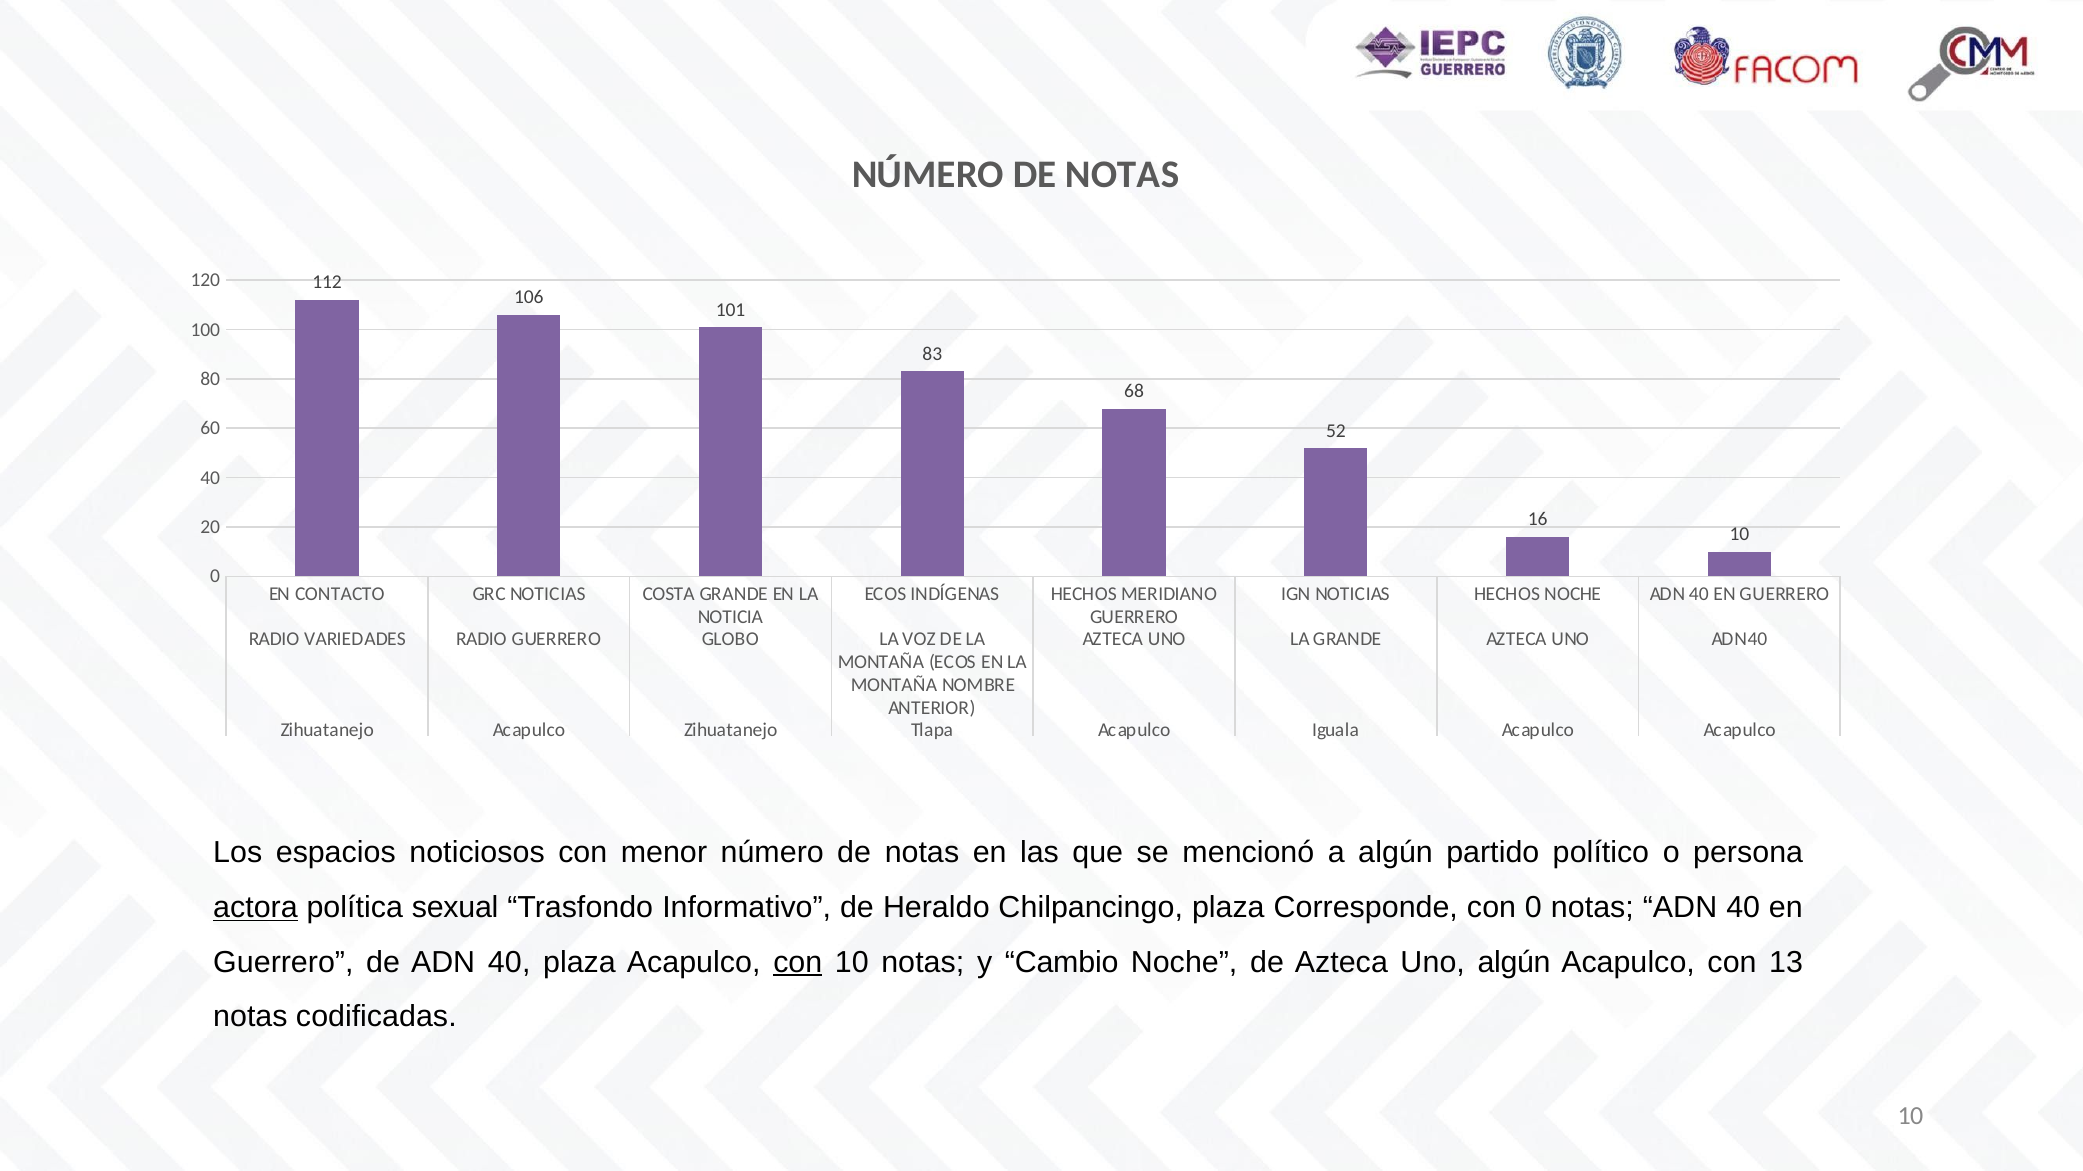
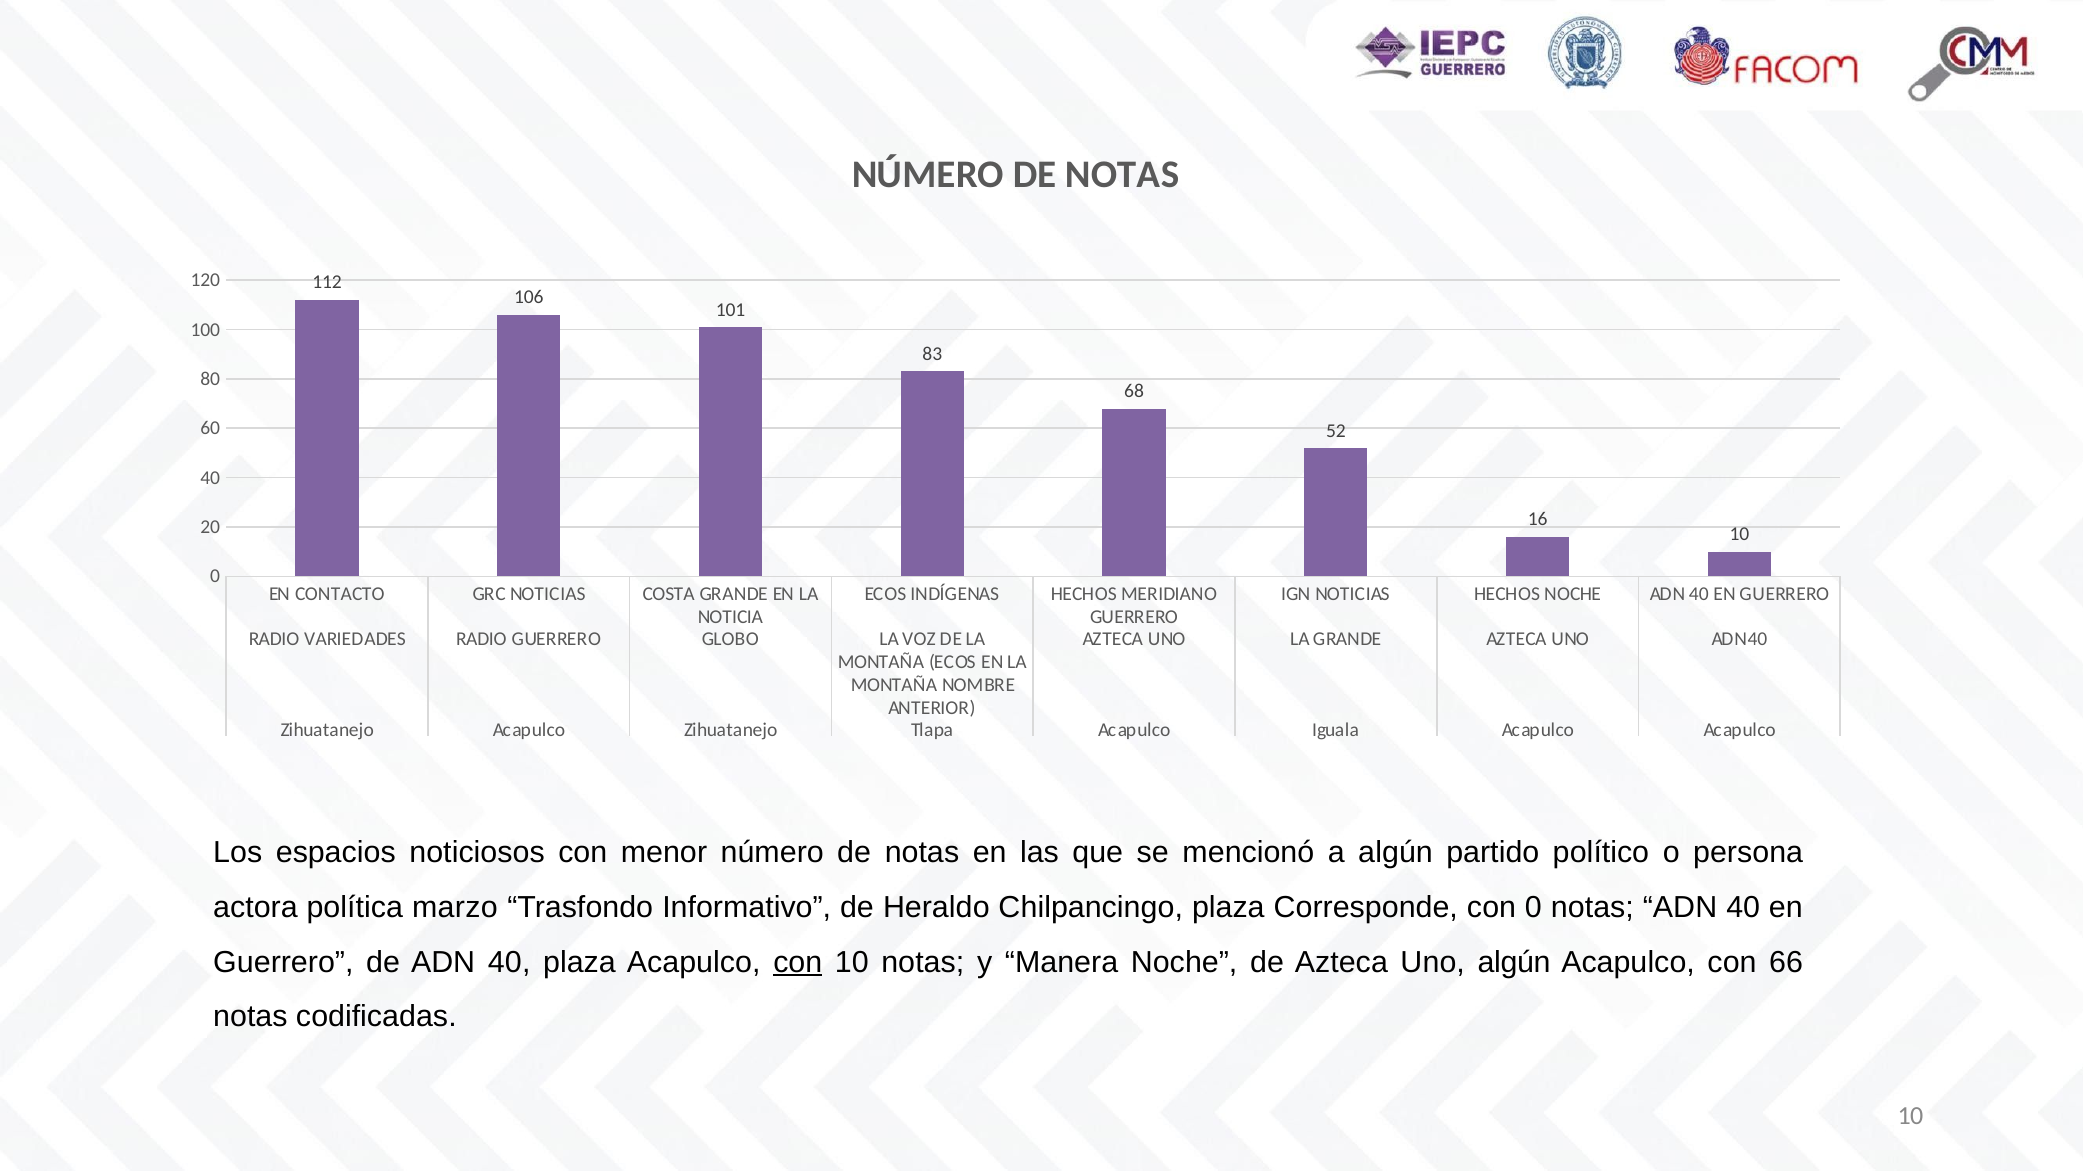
actora underline: present -> none (255, 908)
sexual: sexual -> marzo (455, 908)
Cambio: Cambio -> Manera (1062, 963)
13: 13 -> 66 (1786, 963)
